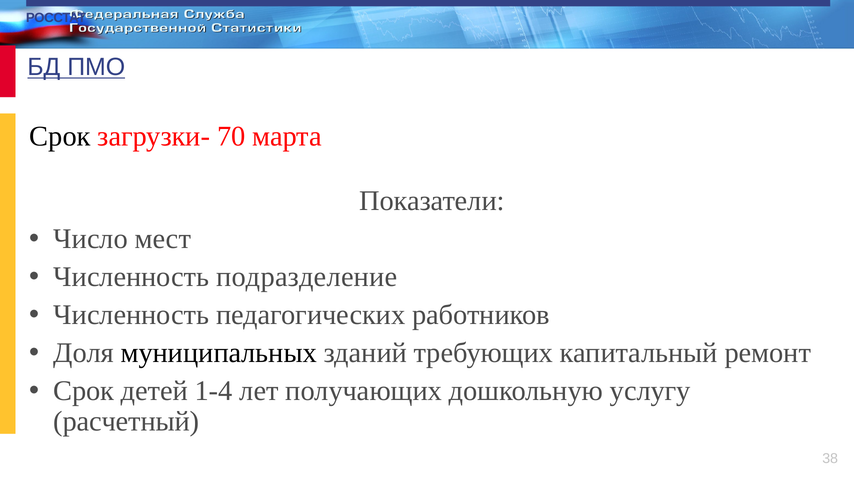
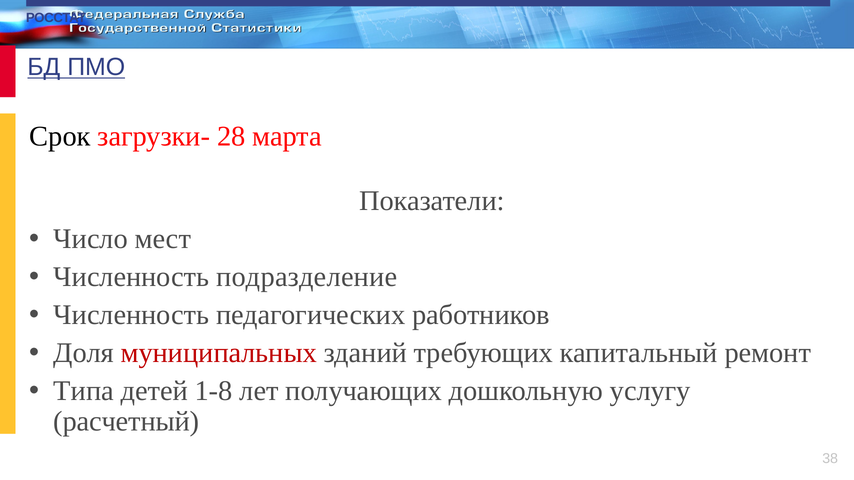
70: 70 -> 28 (231, 137)
муниципальных colour: black -> red (219, 353)
Срок: Срок -> Типа (84, 391)
1-4: 1-4 -> 1-8 (214, 391)
